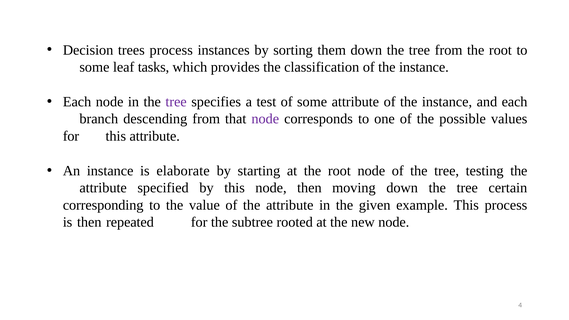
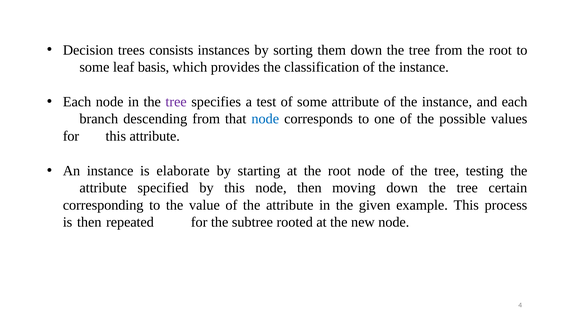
trees process: process -> consists (171, 50)
tasks: tasks -> basis (153, 67)
node colour: purple -> blue (265, 119)
